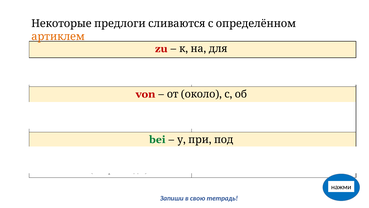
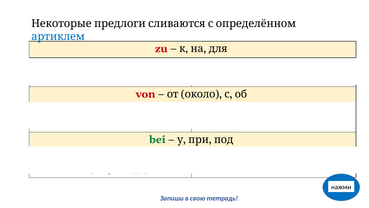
артиклем colour: orange -> blue (58, 36)
